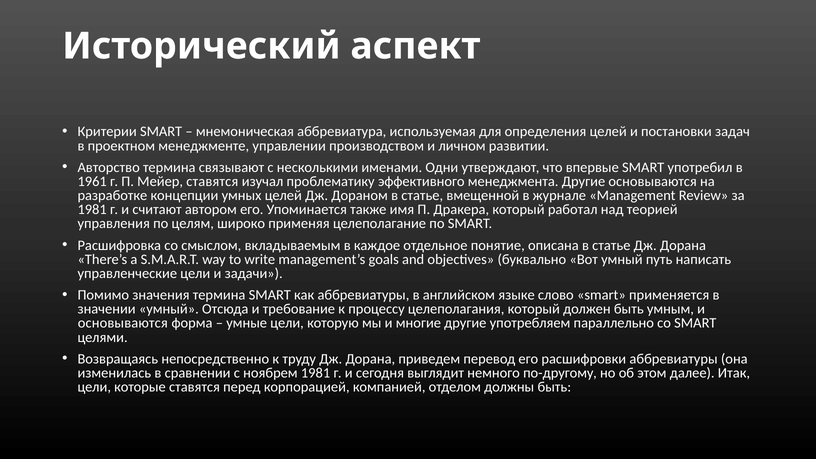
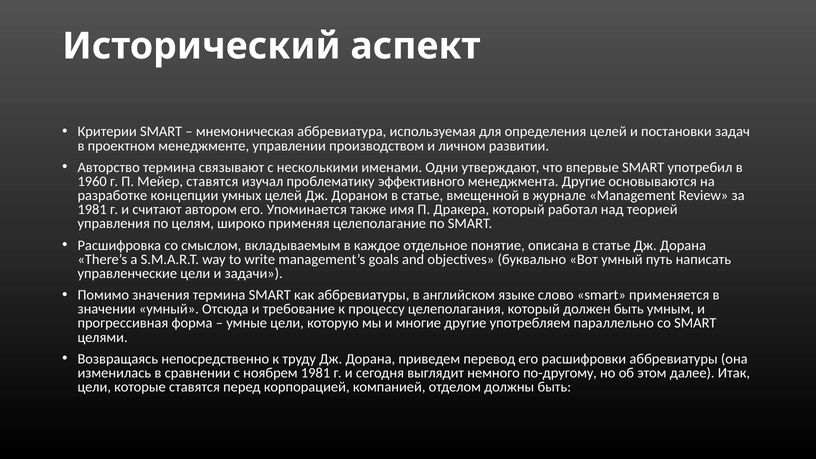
1961: 1961 -> 1960 (92, 182)
основываются: основываются -> прогрессивная (123, 323)
